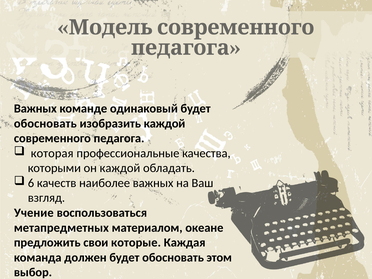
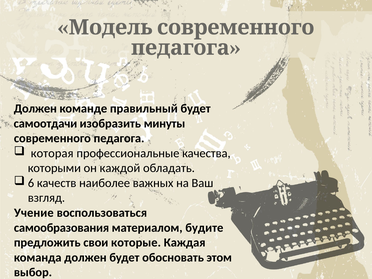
Важных: Важных -> Должен (35, 109)
одинаковый: одинаковый -> правильный (144, 109)
обосновать: обосновать -> самоотдачи (45, 123)
изобразить каждой: каждой -> минуты (164, 123)
метапредметных: метапредметных -> самообразования (61, 228)
океане: океане -> будите (204, 228)
